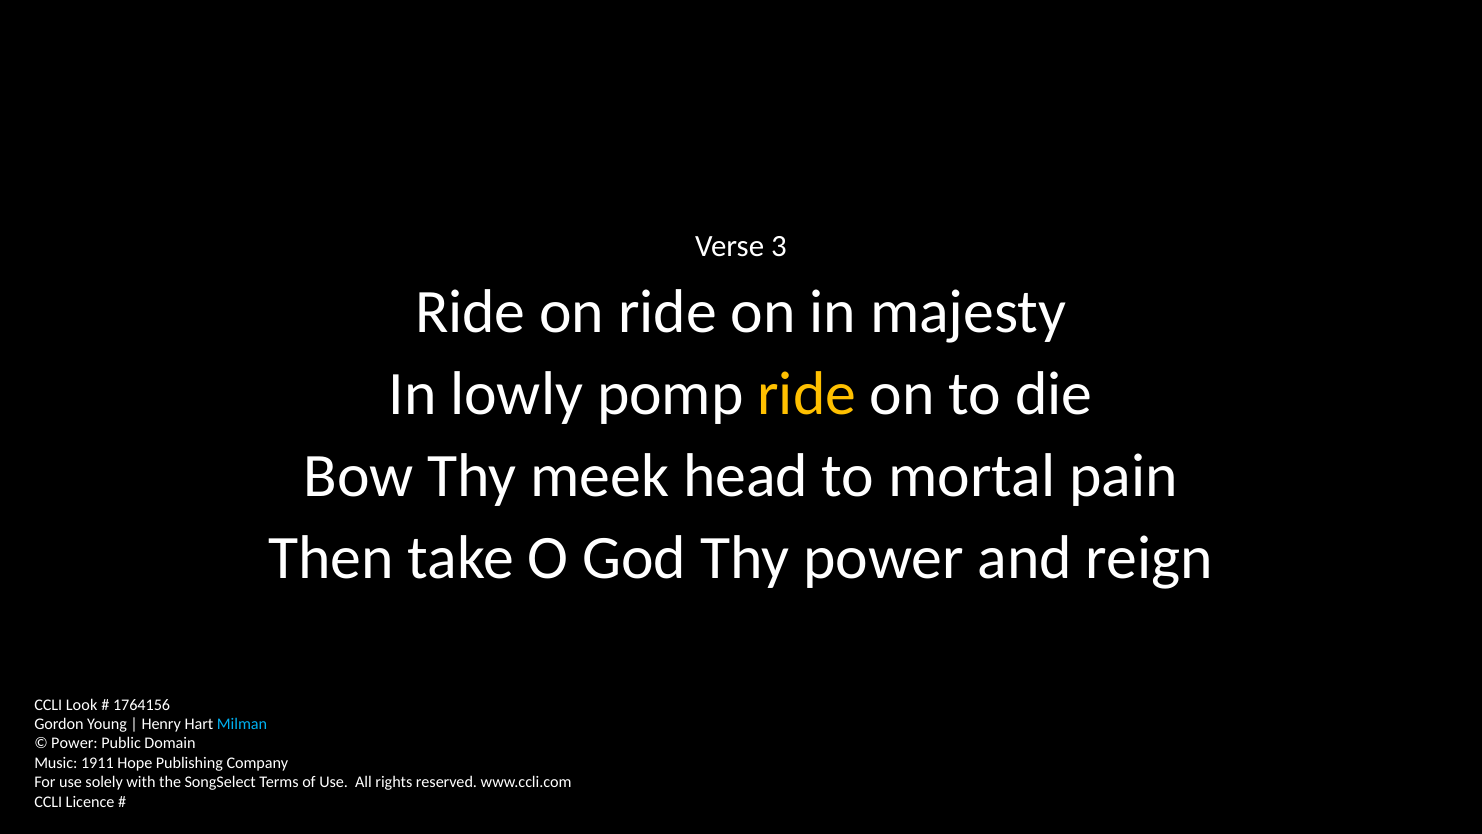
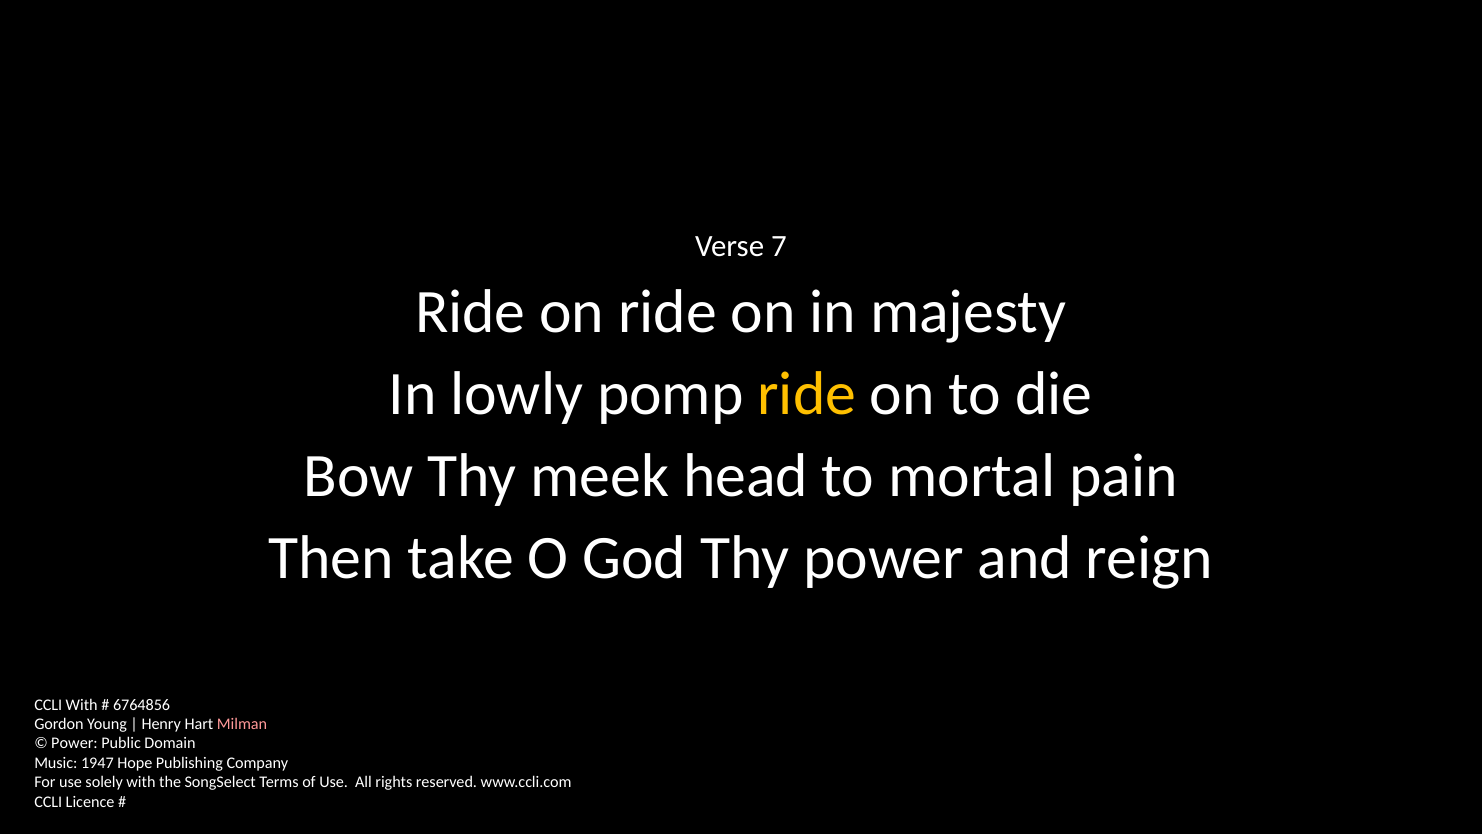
3: 3 -> 7 (779, 246)
CCLI Look: Look -> With (82, 704)
1764156: 1764156 -> 6764856 (142, 704)
Milman colour: light blue -> pink (242, 724)
1911: 1911 -> 1947 (97, 763)
